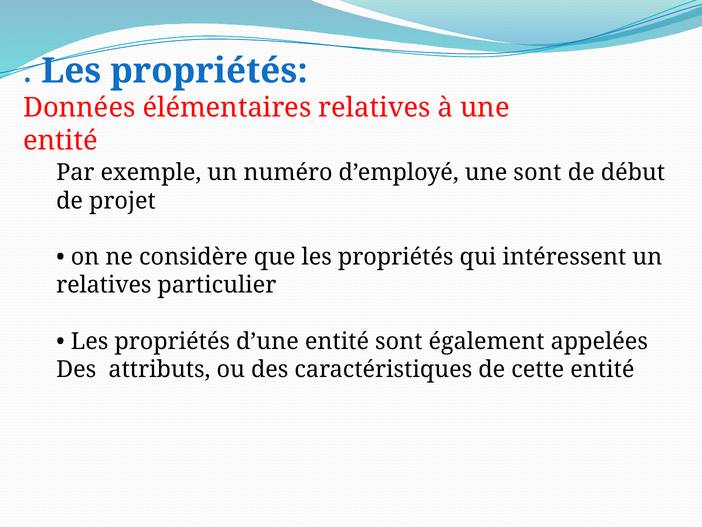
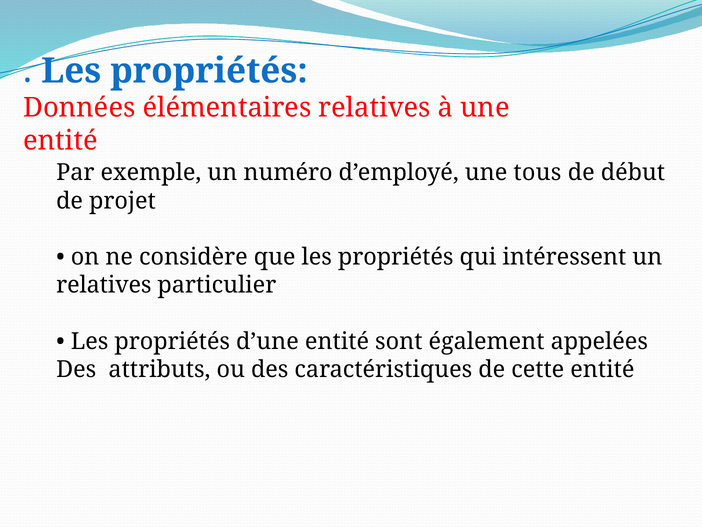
une sont: sont -> tous (537, 173)
